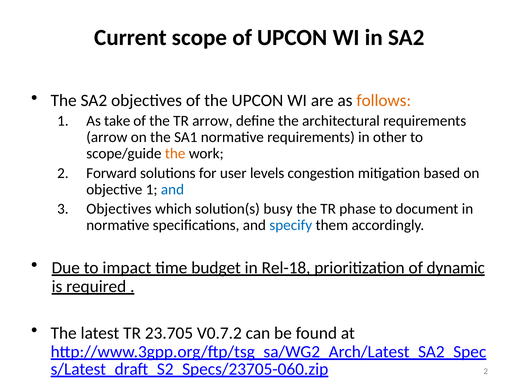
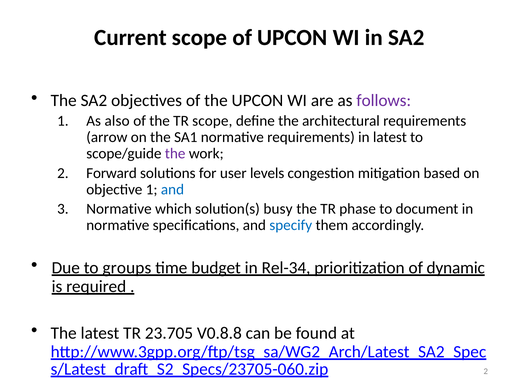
follows colour: orange -> purple (384, 101)
take: take -> also (117, 121)
TR arrow: arrow -> scope (212, 121)
in other: other -> latest (390, 137)
the colour: orange -> purple (175, 154)
Objectives: Objectives -> Normative (119, 209)
impact: impact -> groups (127, 268)
Rel-18: Rel-18 -> Rel-34 (286, 268)
V0.7.2: V0.7.2 -> V0.8.8 (219, 333)
